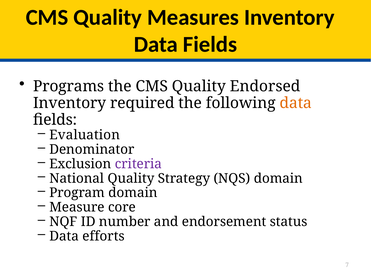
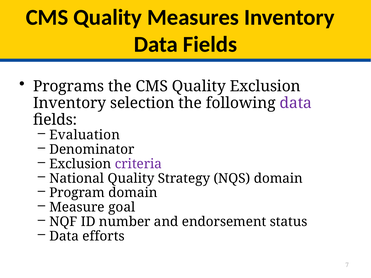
Quality Endorsed: Endorsed -> Exclusion (265, 86)
required: required -> selection (142, 103)
data colour: orange -> purple (296, 103)
core: core -> goal (122, 207)
